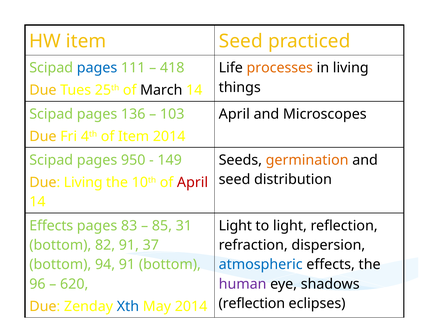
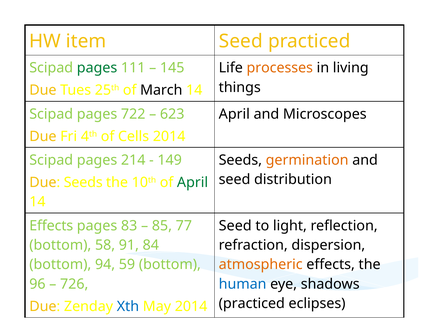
pages colour: blue -> green (97, 68)
418: 418 -> 145 (172, 68)
136: 136 -> 722 (133, 114)
103: 103 -> 623 (172, 114)
of Item: Item -> Cells (134, 136)
950: 950 -> 214 (133, 160)
Due Living: Living -> Seeds (83, 182)
April colour: red -> green (193, 182)
31: 31 -> 77 (184, 226)
Light: Light -> Seed (235, 226)
82: 82 -> 58 (105, 245)
37: 37 -> 84 (151, 245)
94 91: 91 -> 59 (127, 265)
atmospheric colour: blue -> orange (261, 265)
620: 620 -> 726 (74, 284)
human colour: purple -> blue (243, 284)
reflection: reflection -> practiced (252, 304)
